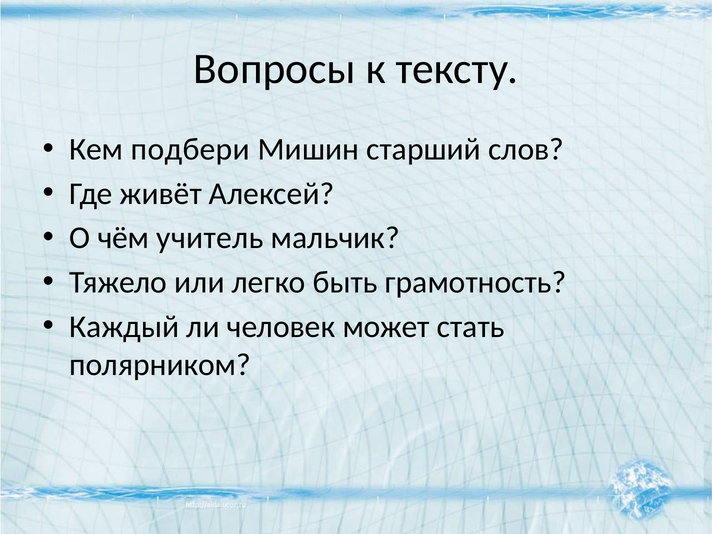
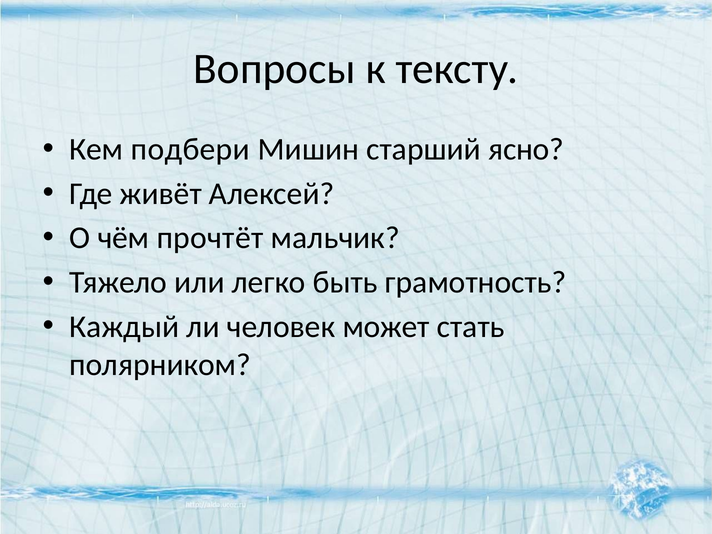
слов: слов -> ясно (526, 149)
учитель: учитель -> прочтёт (210, 238)
